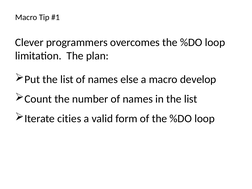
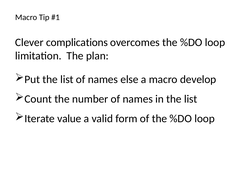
programmers: programmers -> complications (77, 42)
cities: cities -> value (69, 119)
